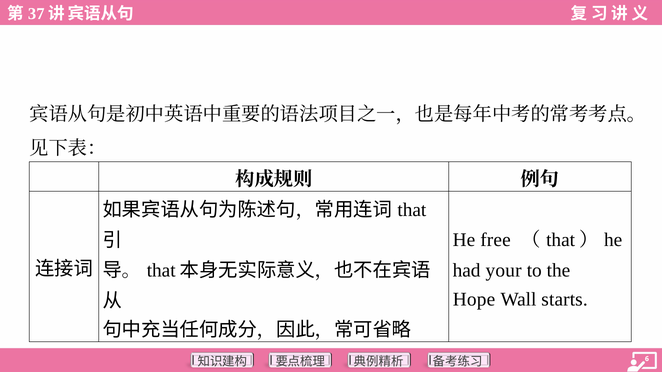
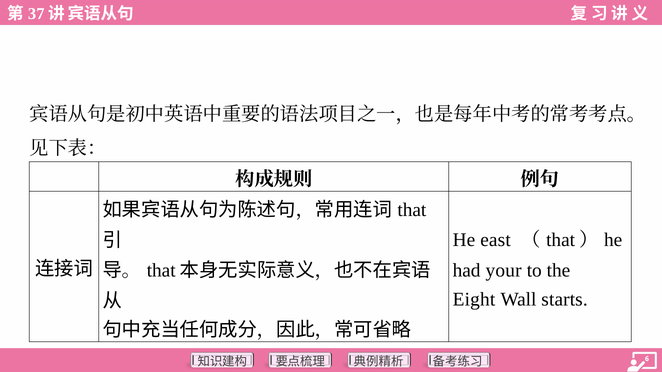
free: free -> east (496, 240)
Hope: Hope -> Eight (474, 300)
